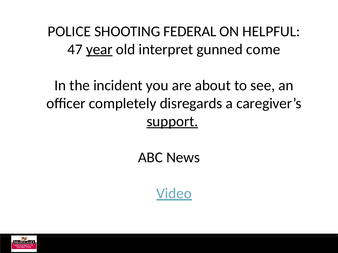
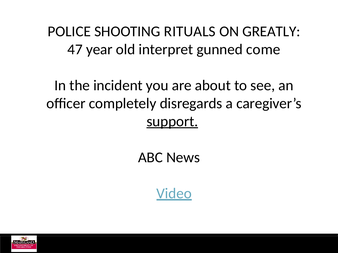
FEDERAL: FEDERAL -> RITUALS (190, 31)
HELPFUL: HELPFUL -> GREATLY (271, 31)
year underline: present -> none (99, 49)
